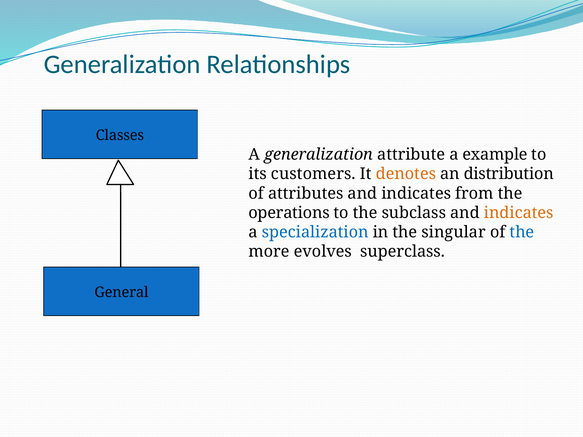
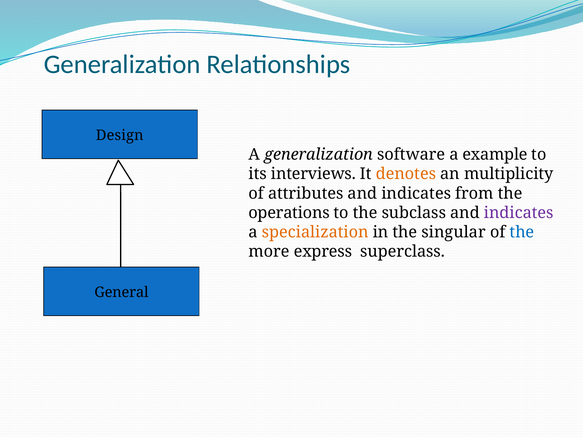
Classes: Classes -> Design (120, 135)
attribute: attribute -> software (411, 155)
customers: customers -> interviews (313, 174)
distribution: distribution -> multiplicity (509, 174)
indicates colour: orange -> purple (519, 213)
specialization colour: blue -> orange (315, 232)
evolves: evolves -> express (323, 252)
